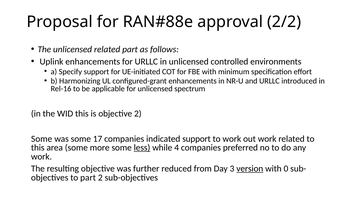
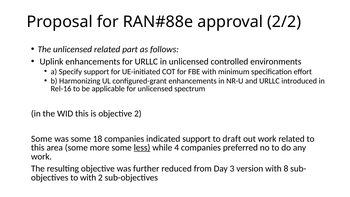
17: 17 -> 18 (98, 139)
to work: work -> draft (232, 139)
version underline: present -> none (250, 169)
0: 0 -> 8 (286, 169)
to part: part -> with (88, 177)
